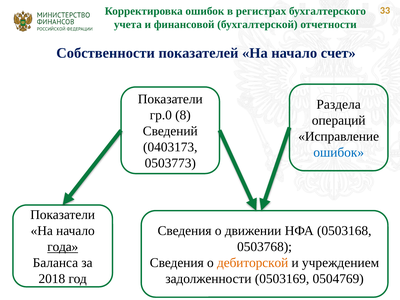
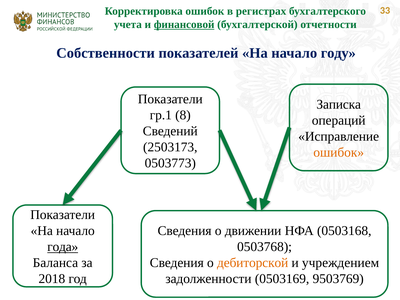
финансовой underline: none -> present (184, 25)
счет: счет -> году (338, 53)
Раздела: Раздела -> Записка (339, 104)
гр.0: гр.0 -> гр.1 (161, 115)
0403173: 0403173 -> 2503173 (170, 147)
ошибок colour: blue -> orange (339, 152)
0504769: 0504769 -> 9503769 (338, 279)
